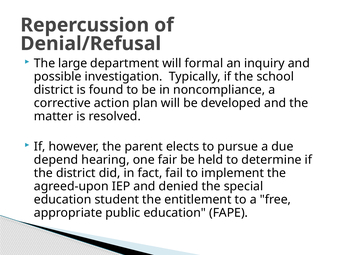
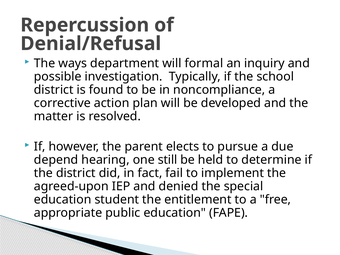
large: large -> ways (73, 63)
fair: fair -> still (168, 160)
